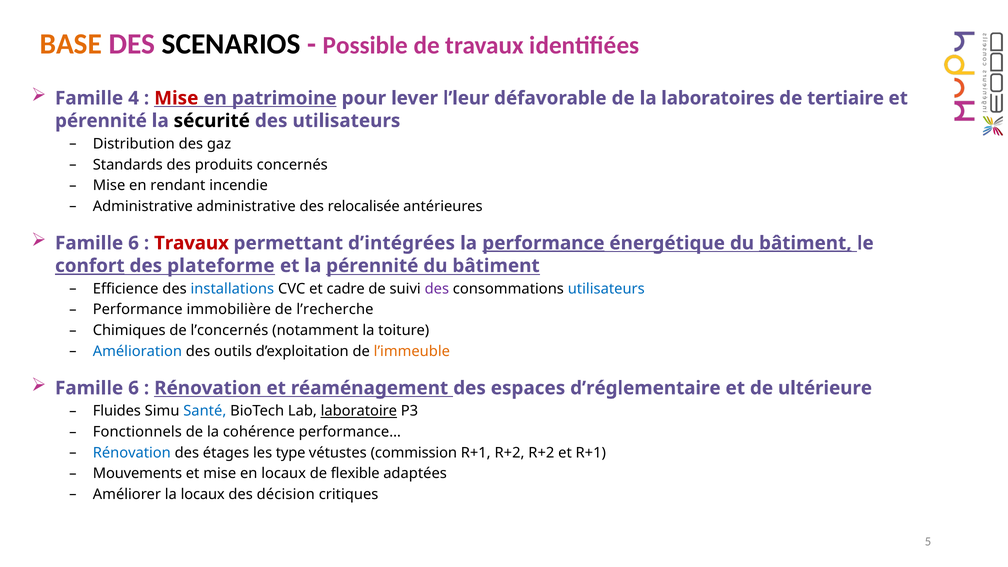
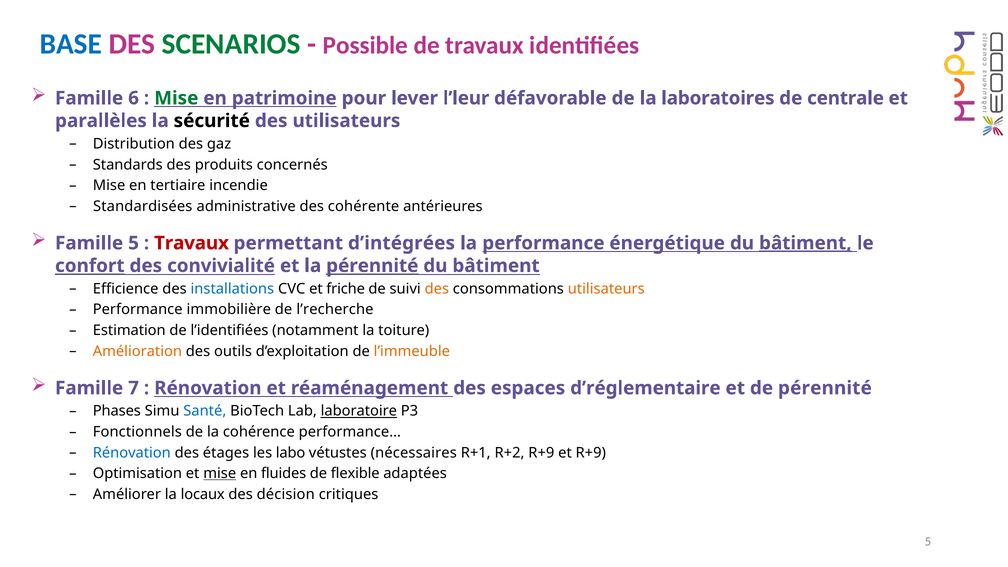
BASE colour: orange -> blue (71, 44)
SCENARIOS colour: black -> green (231, 44)
4: 4 -> 6 (134, 98)
Mise colour: red -> green (176, 98)
tertiaire: tertiaire -> centrale (846, 98)
pérennité: pérennité -> parallèles (101, 121)
rendant: rendant -> tertiaire (178, 185)
Administrative: Administrative -> Standardisées (143, 206)
relocalisée: relocalisée -> cohérente (364, 206)
6: 6 -> 5 (134, 243)
performance underline: present -> none (543, 243)
plateforme: plateforme -> convivialité (221, 266)
pérennité underline: none -> present (372, 266)
cadre: cadre -> friche (346, 289)
des colour: purple -> orange (437, 289)
utilisateurs colour: blue -> orange (606, 289)
Chimiques: Chimiques -> Estimation (129, 330)
l’concernés: l’concernés -> l’identifiées (230, 330)
Amélioration colour: blue -> orange (137, 351)
6: 6 -> 7 (134, 388)
de ultérieure: ultérieure -> pérennité (825, 388)
Fluides: Fluides -> Phases (117, 411)
type: type -> labo (291, 453)
commission: commission -> nécessaires (414, 453)
R+2 R+2: R+2 -> R+9 (541, 453)
et R+1: R+1 -> R+9 (591, 453)
Mouvements: Mouvements -> Optimisation (137, 473)
mise underline: none -> present (220, 473)
en locaux: locaux -> fluides (284, 473)
